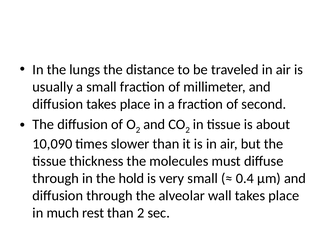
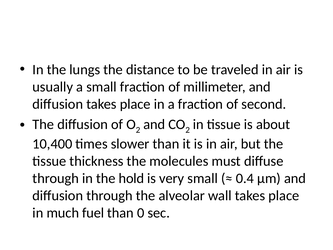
10,090: 10,090 -> 10,400 (52, 144)
rest: rest -> fuel (93, 213)
than 2: 2 -> 0 (141, 213)
